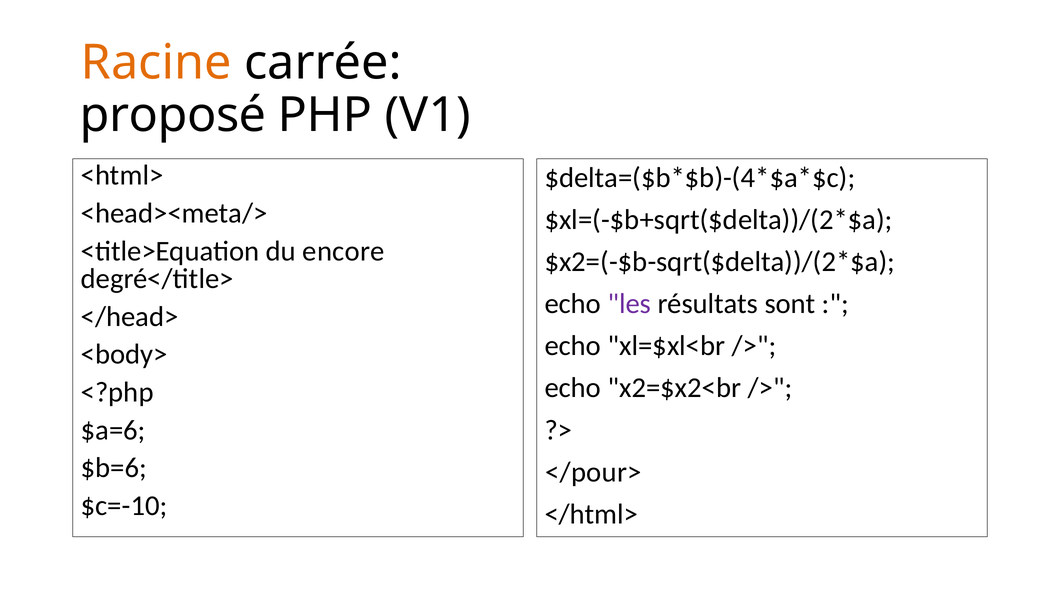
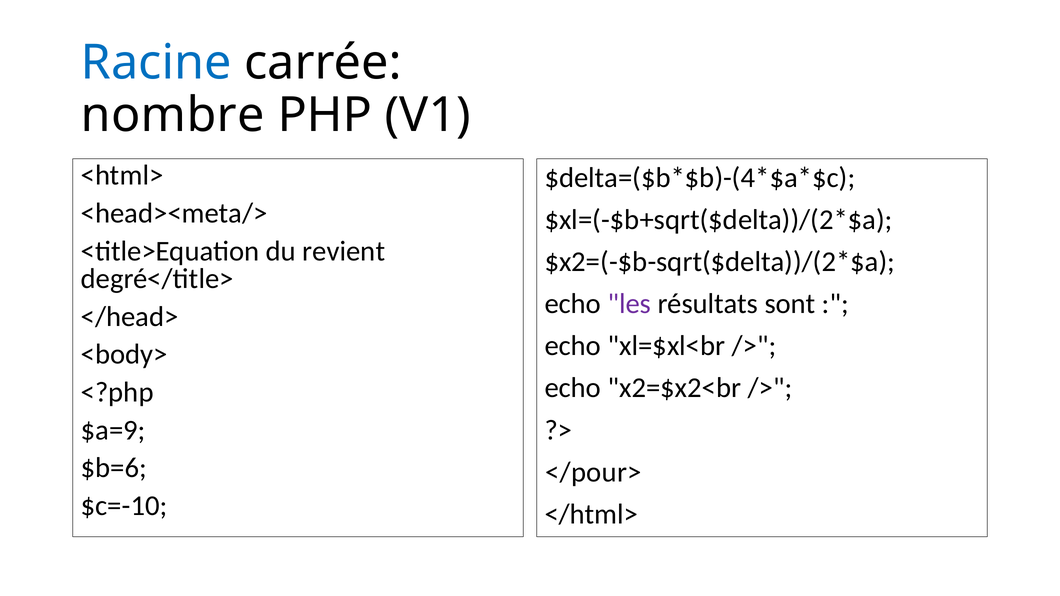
Racine colour: orange -> blue (156, 63)
proposé: proposé -> nombre (173, 115)
encore: encore -> revient (344, 251)
$a=6: $a=6 -> $a=9 (113, 430)
